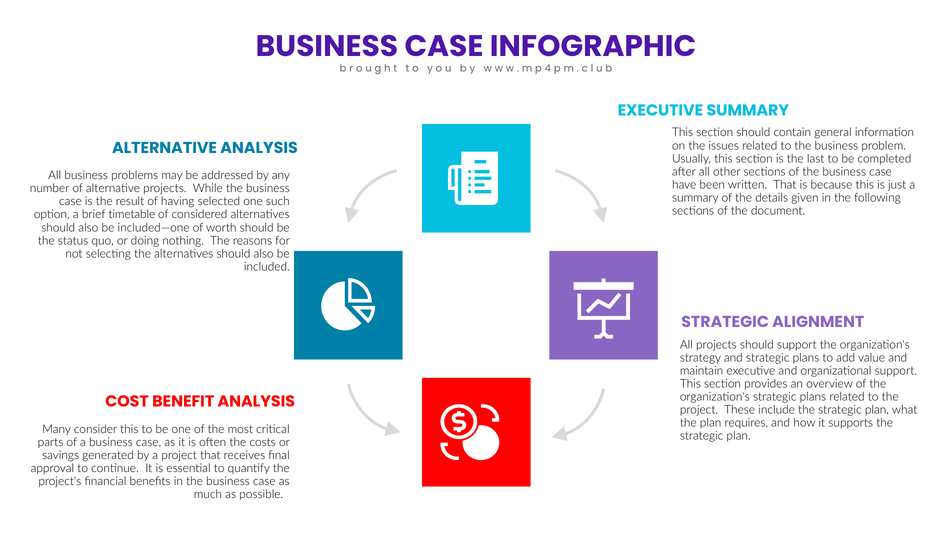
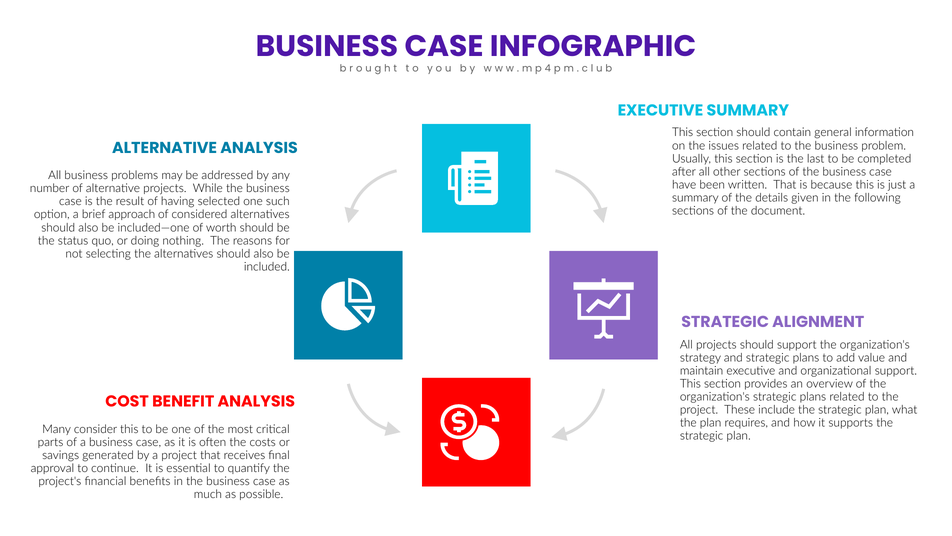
timetable: timetable -> approach (132, 214)
